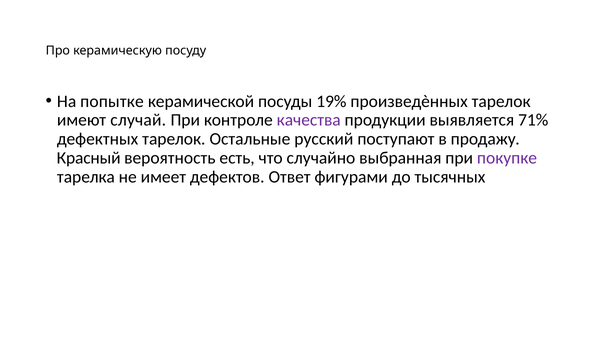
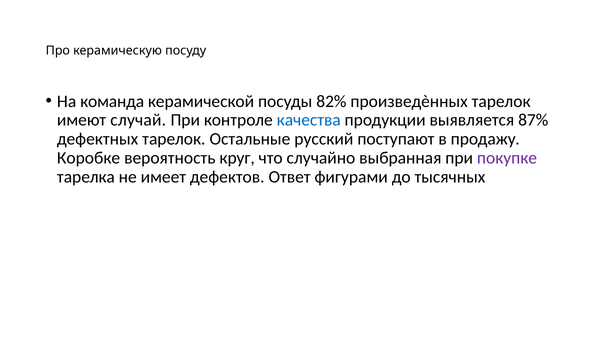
попытке: попытке -> команда (112, 101)
19%: 19% -> 82% (331, 101)
качества colour: purple -> blue (309, 120)
71%: 71% -> 87% (533, 120)
Красный: Красный -> Коробке (89, 158)
есть: есть -> круг (237, 158)
